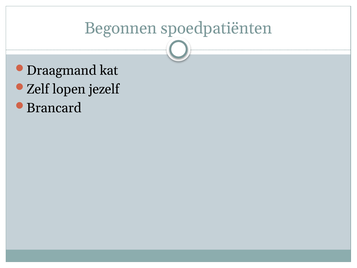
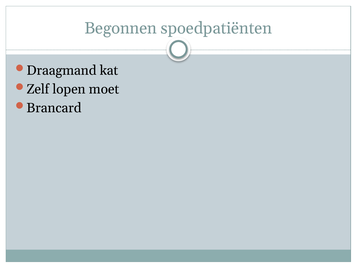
jezelf: jezelf -> moet (104, 89)
